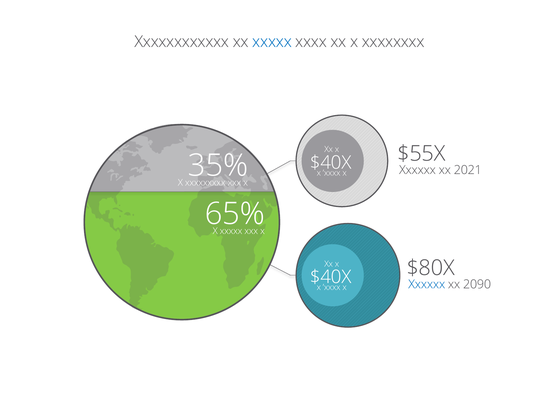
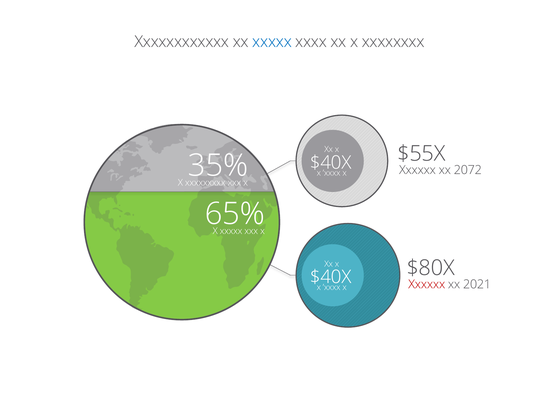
2021: 2021 -> 2072 (468, 170)
Xxxxxx colour: blue -> red (427, 285)
2090: 2090 -> 2021 (477, 285)
